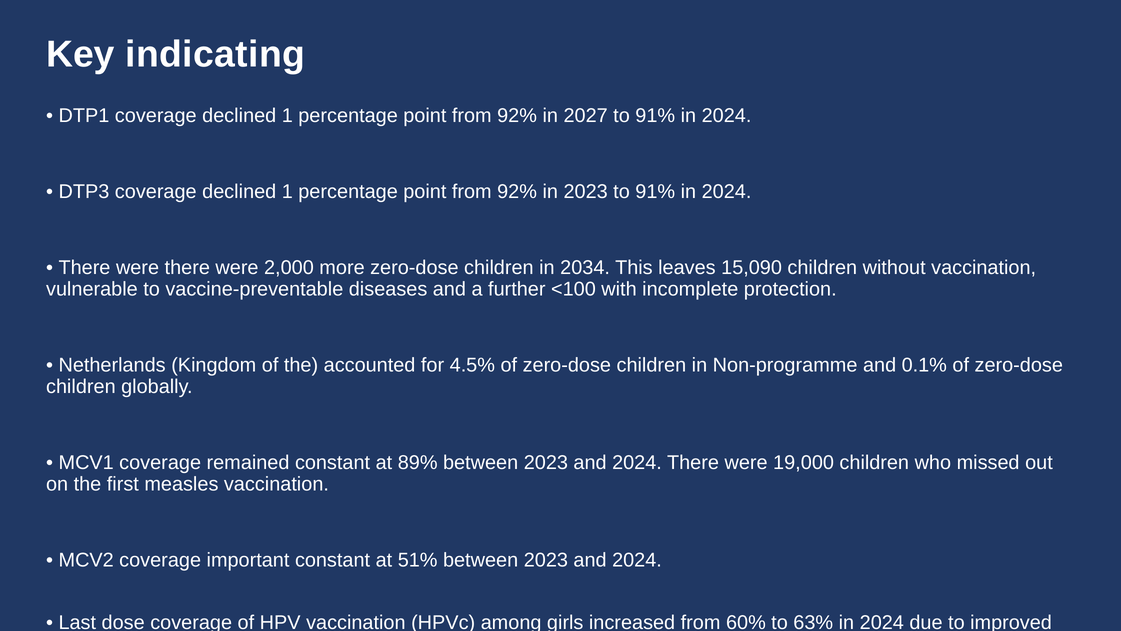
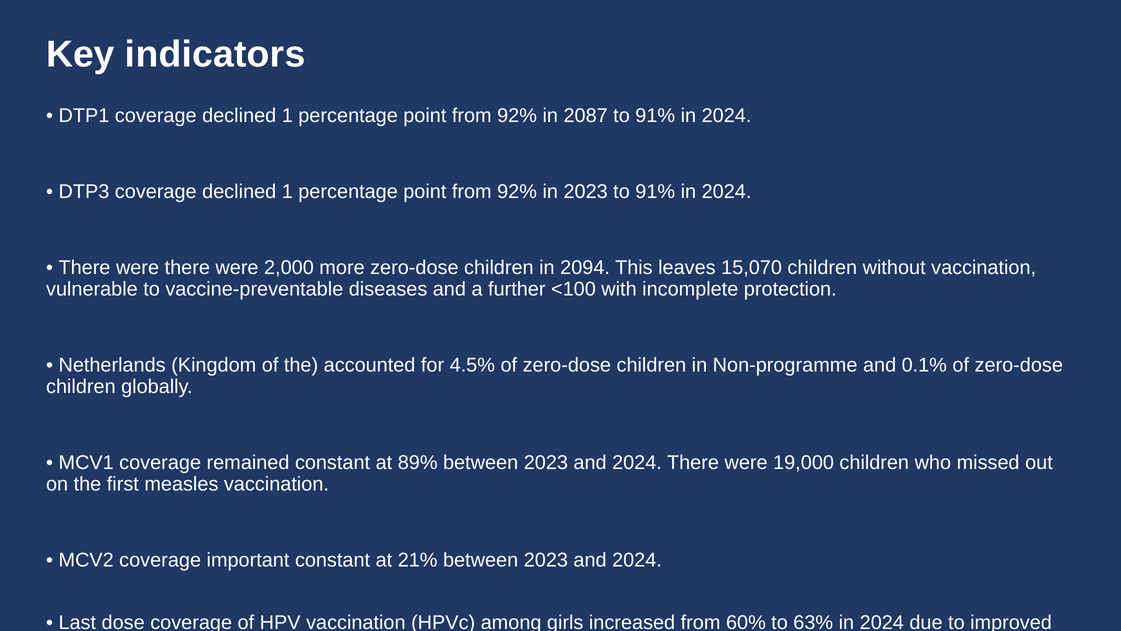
indicating: indicating -> indicators (215, 54)
2027: 2027 -> 2087 (586, 116)
2034: 2034 -> 2094 (585, 268)
15,090: 15,090 -> 15,070 (752, 268)
51%: 51% -> 21% (418, 560)
